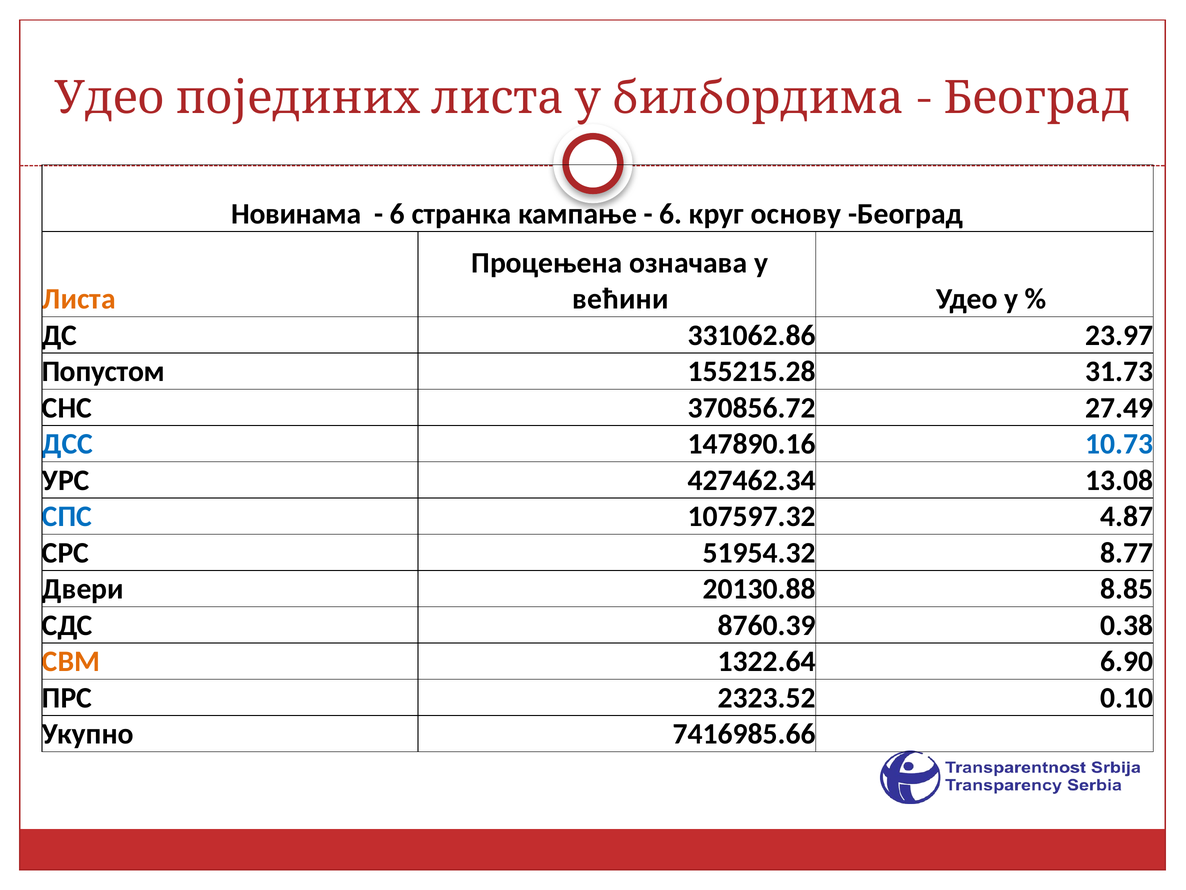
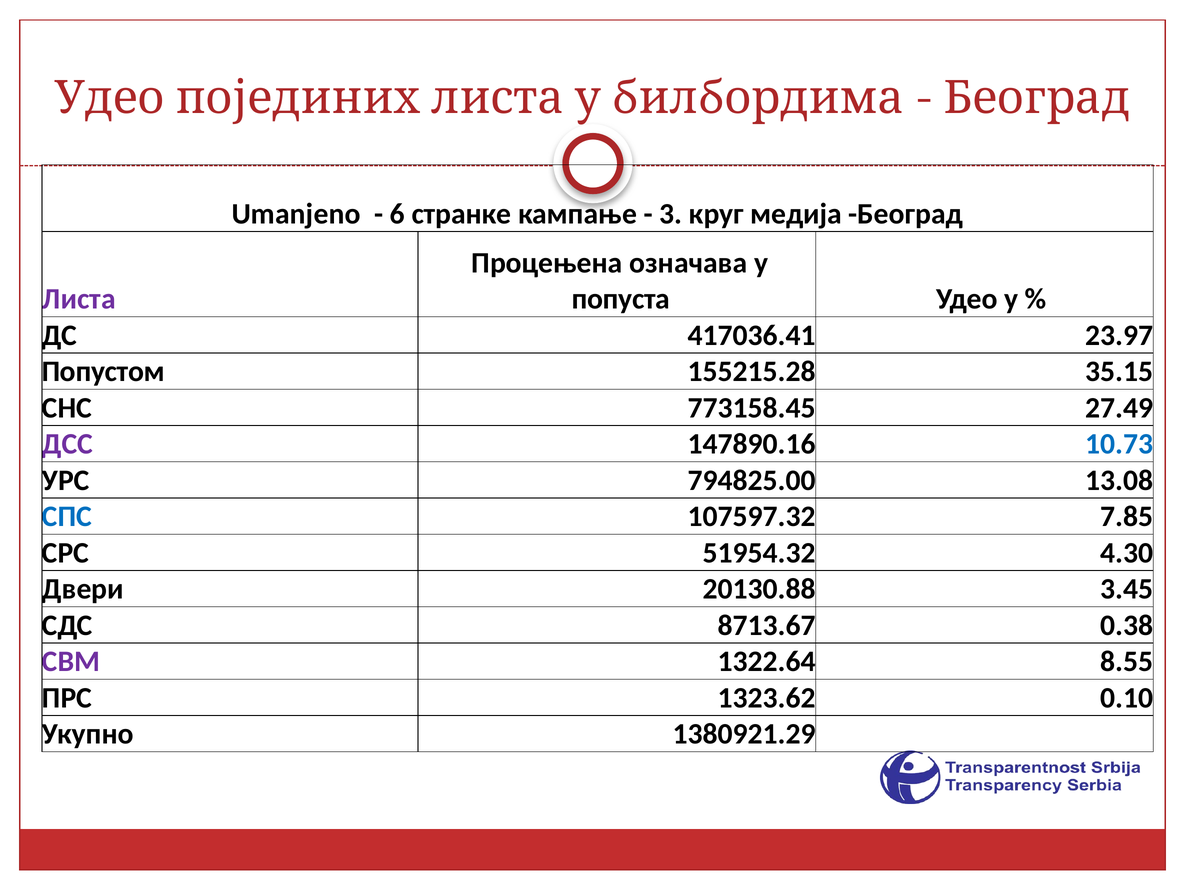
Новинама: Новинама -> Umanjeno (296, 214)
странка: странка -> странке (461, 214)
6: 6 -> 3 (671, 214)
основу: основу -> медија (796, 214)
Листа colour: orange -> purple (79, 299)
већини: већини -> попуста (621, 299)
331062.86: 331062.86 -> 417036.41 (752, 335)
31.73: 31.73 -> 35.15 (1119, 371)
370856.72: 370856.72 -> 773158.45 (752, 408)
ДСС colour: blue -> purple (67, 444)
427462.34: 427462.34 -> 794825.00 (752, 480)
4.87: 4.87 -> 7.85 (1127, 516)
8.77: 8.77 -> 4.30 (1127, 553)
8.85: 8.85 -> 3.45 (1127, 589)
8760.39: 8760.39 -> 8713.67 (767, 625)
СВМ colour: orange -> purple (71, 661)
6.90: 6.90 -> 8.55 (1127, 661)
2323.52: 2323.52 -> 1323.62 (767, 697)
7416985.66: 7416985.66 -> 1380921.29 (744, 734)
